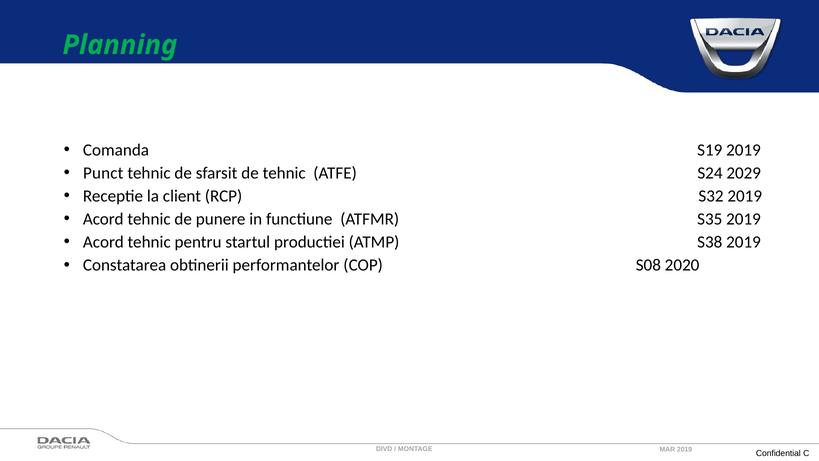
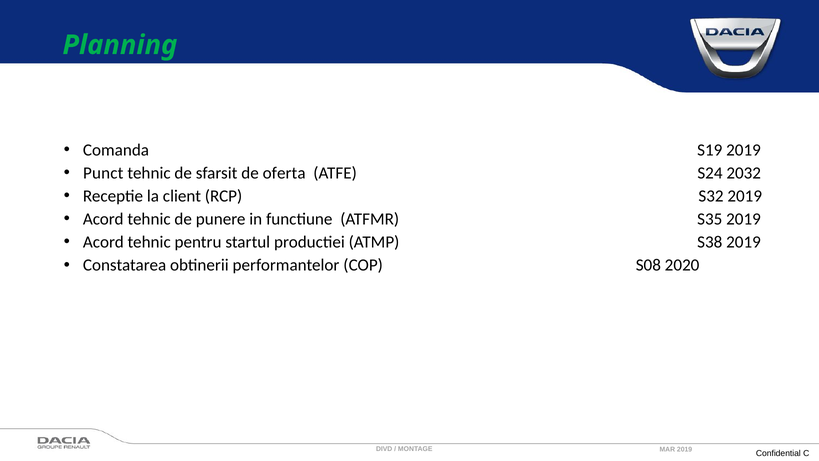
de tehnic: tehnic -> oferta (284, 173)
2029: 2029 -> 2032 (744, 173)
